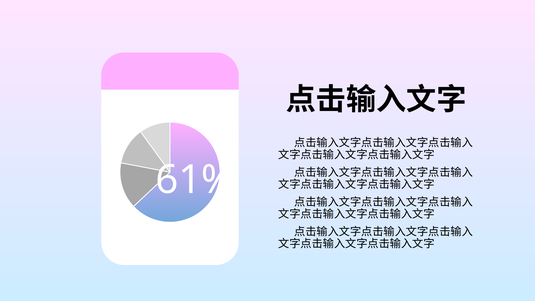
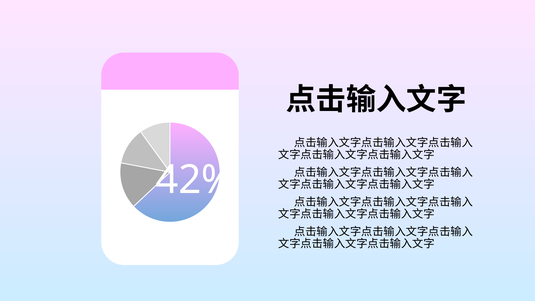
61%: 61% -> 42% (195, 180)
